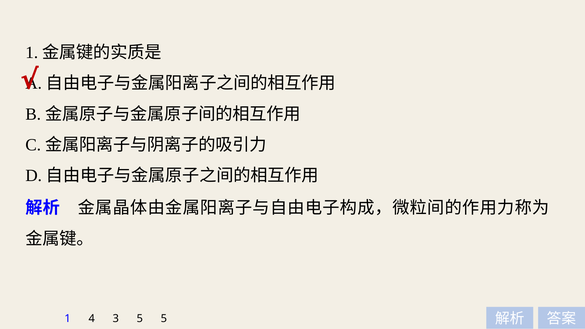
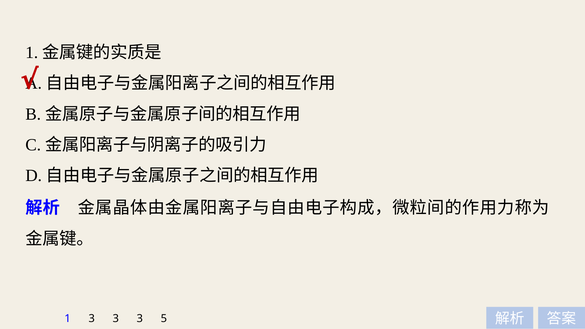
1 4: 4 -> 3 (92, 319)
5: 5 -> 3 (140, 319)
